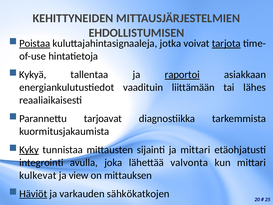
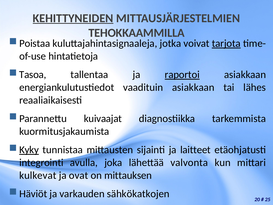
KEHITTYNEIDEN underline: none -> present (73, 18)
EHDOLLISTUMISEN: EHDOLLISTUMISEN -> TEHOKKAAMMILLA (137, 33)
Poistaa underline: present -> none (35, 43)
Kykyä: Kykyä -> Tasoa (33, 75)
vaadituin liittämään: liittämään -> asiakkaan (193, 87)
tarjoavat: tarjoavat -> kuivaajat (103, 118)
ja mittari: mittari -> laitteet (195, 150)
view: view -> ovat (79, 175)
Häviöt underline: present -> none (33, 194)
